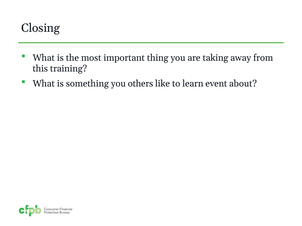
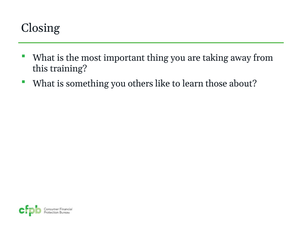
event: event -> those (216, 84)
